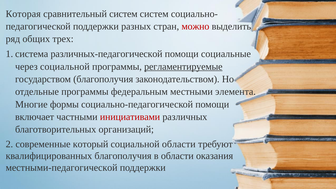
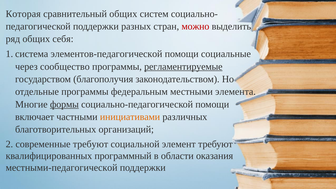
сравнительный систем: систем -> общих (123, 14)
трех: трех -> себя (63, 39)
различных-педагогической: различных-педагогической -> элементов-педагогической (106, 54)
через социальной: социальной -> сообщество (65, 67)
формы underline: none -> present (64, 104)
инициативами colour: red -> orange (130, 117)
современные который: который -> требуют (91, 144)
социальной области: области -> элемент (179, 144)
квалифицированных благополучия: благополучия -> программный (123, 156)
